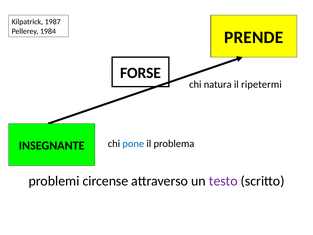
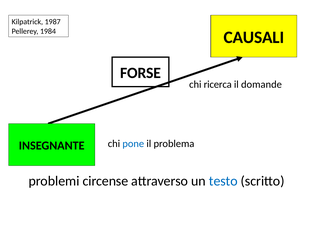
PRENDE: PRENDE -> CAUSALI (254, 37)
natura: natura -> ricerca (218, 84)
ripetermi: ripetermi -> domande (261, 84)
testo colour: purple -> blue (223, 181)
